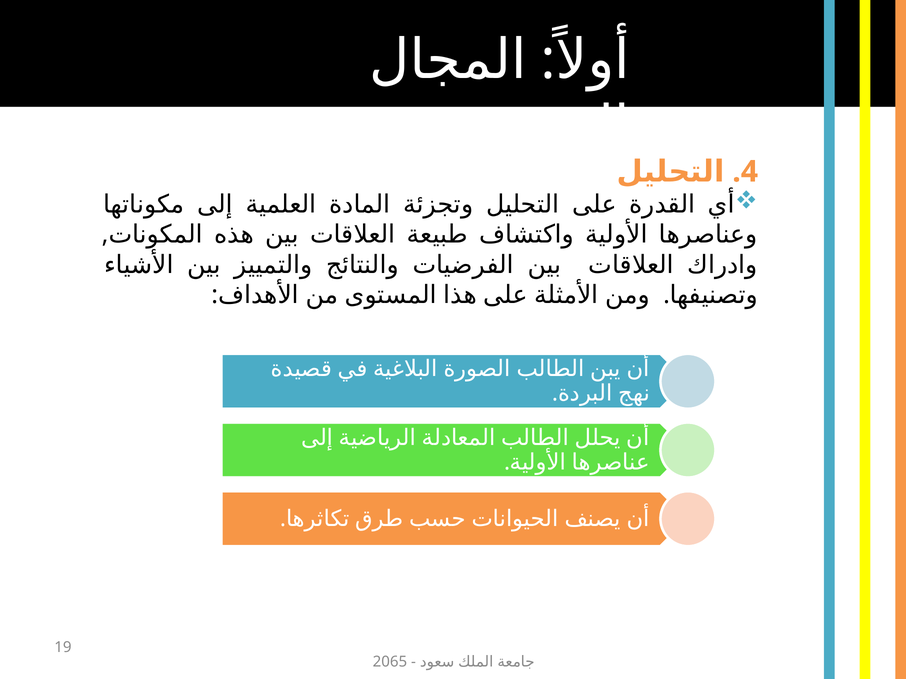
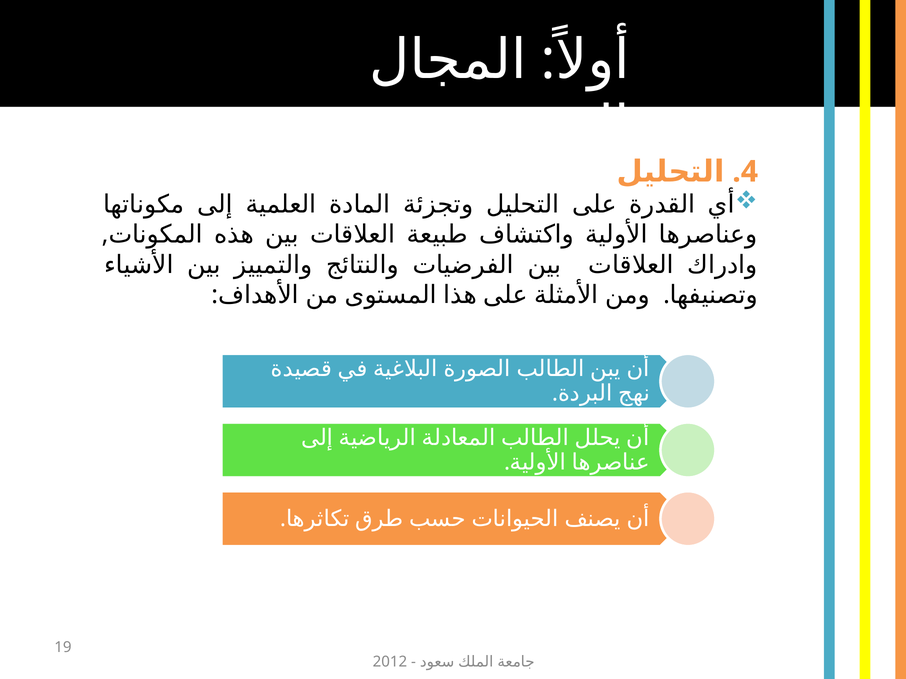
2065: 2065 -> 2012 (390, 662)
